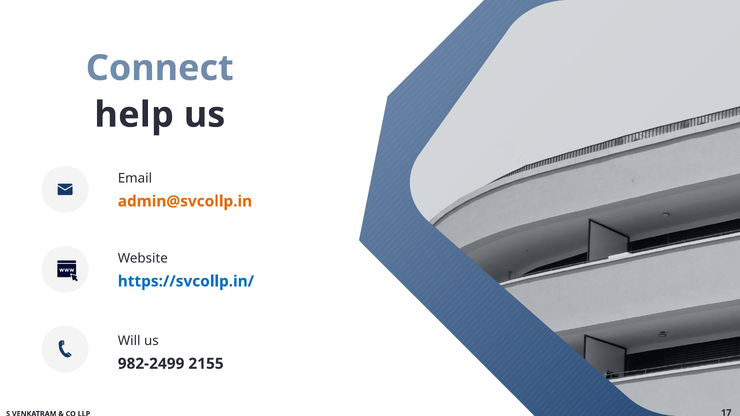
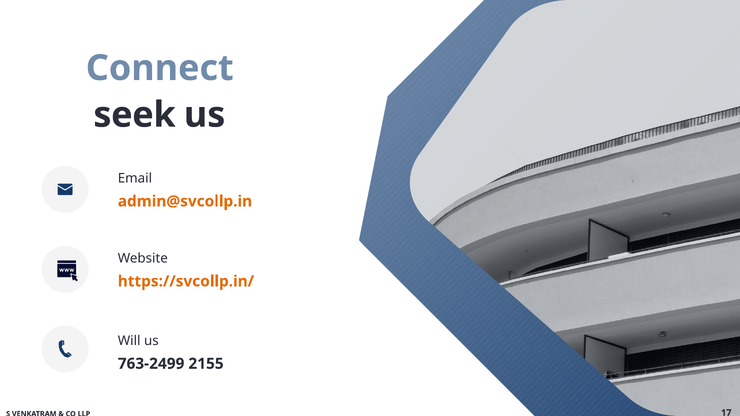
help: help -> seek (135, 115)
https://svcollp.in/ colour: blue -> orange (186, 281)
982-2499: 982-2499 -> 763-2499 (151, 364)
